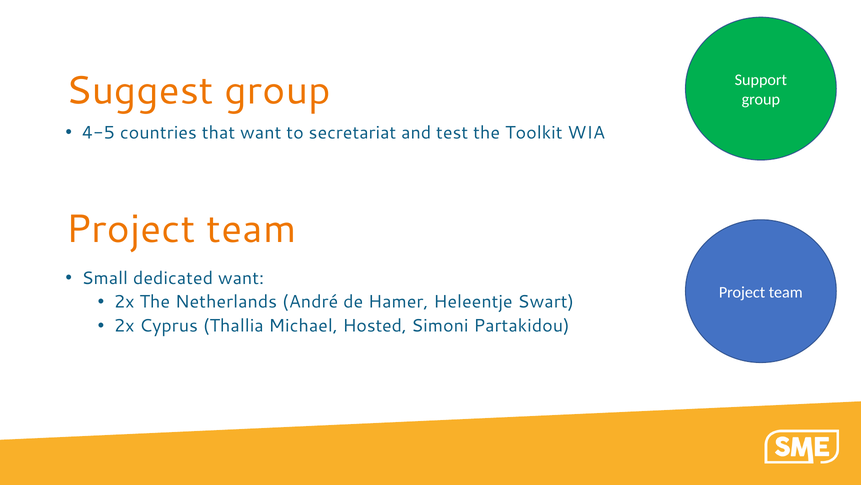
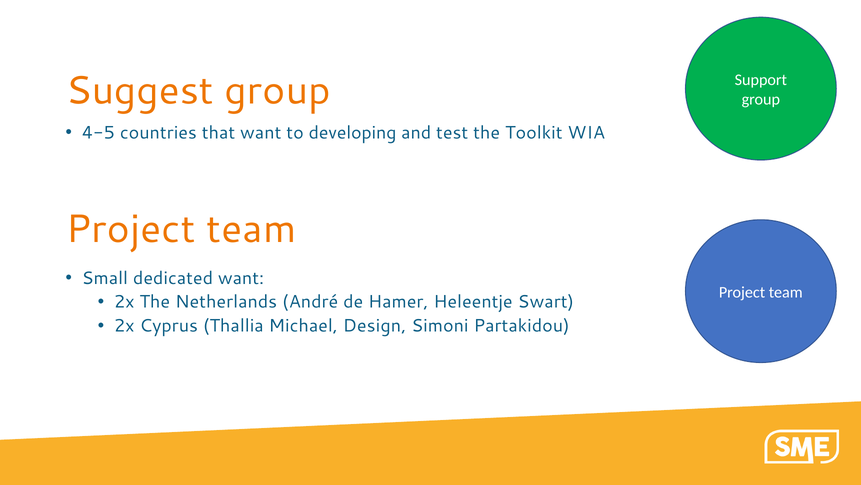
secretariat: secretariat -> developing (353, 132)
Hosted: Hosted -> Design (375, 325)
